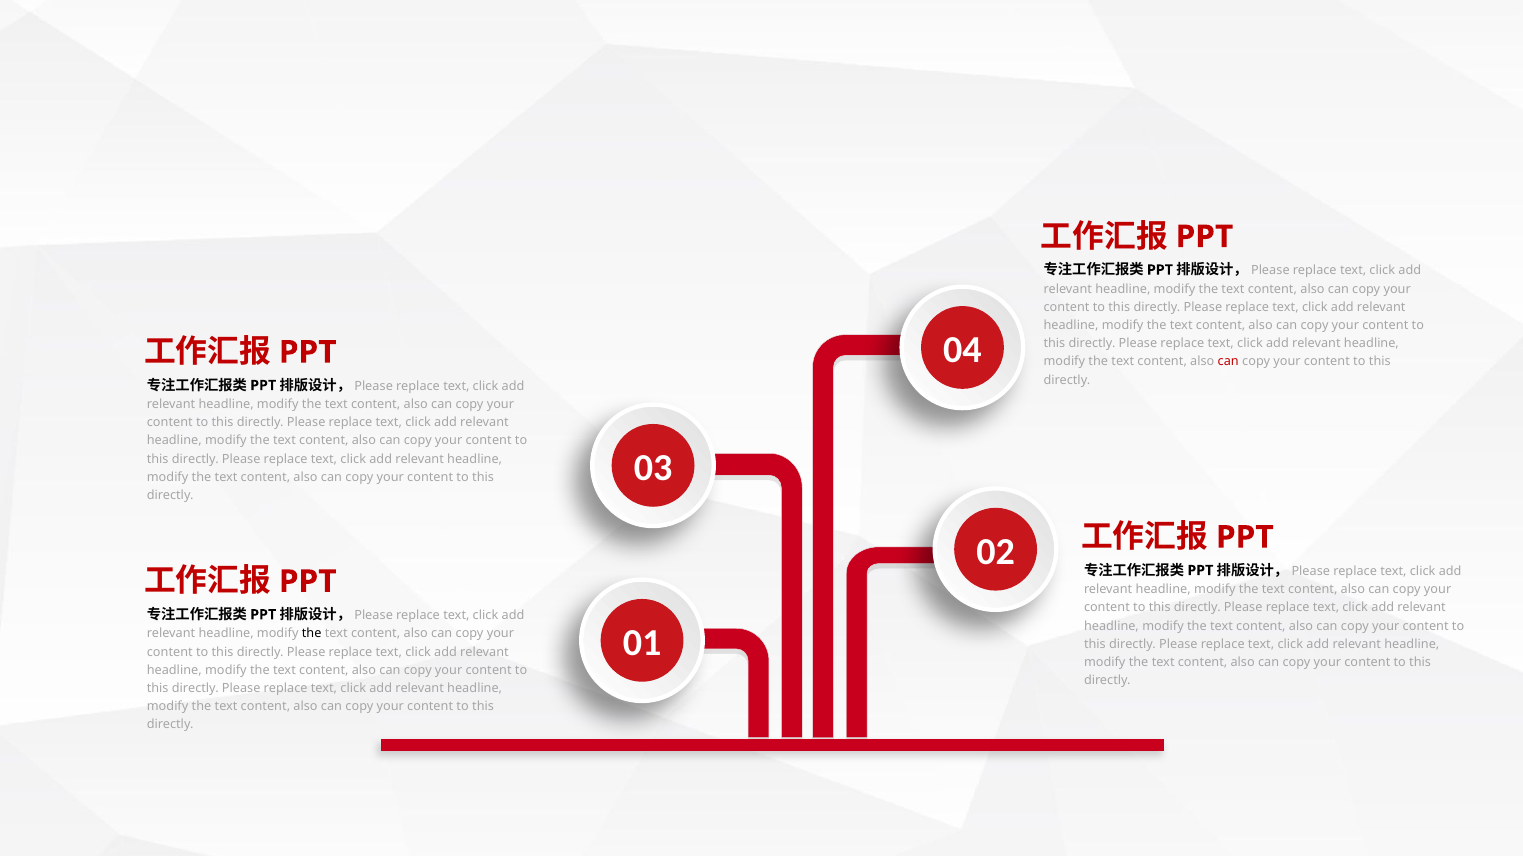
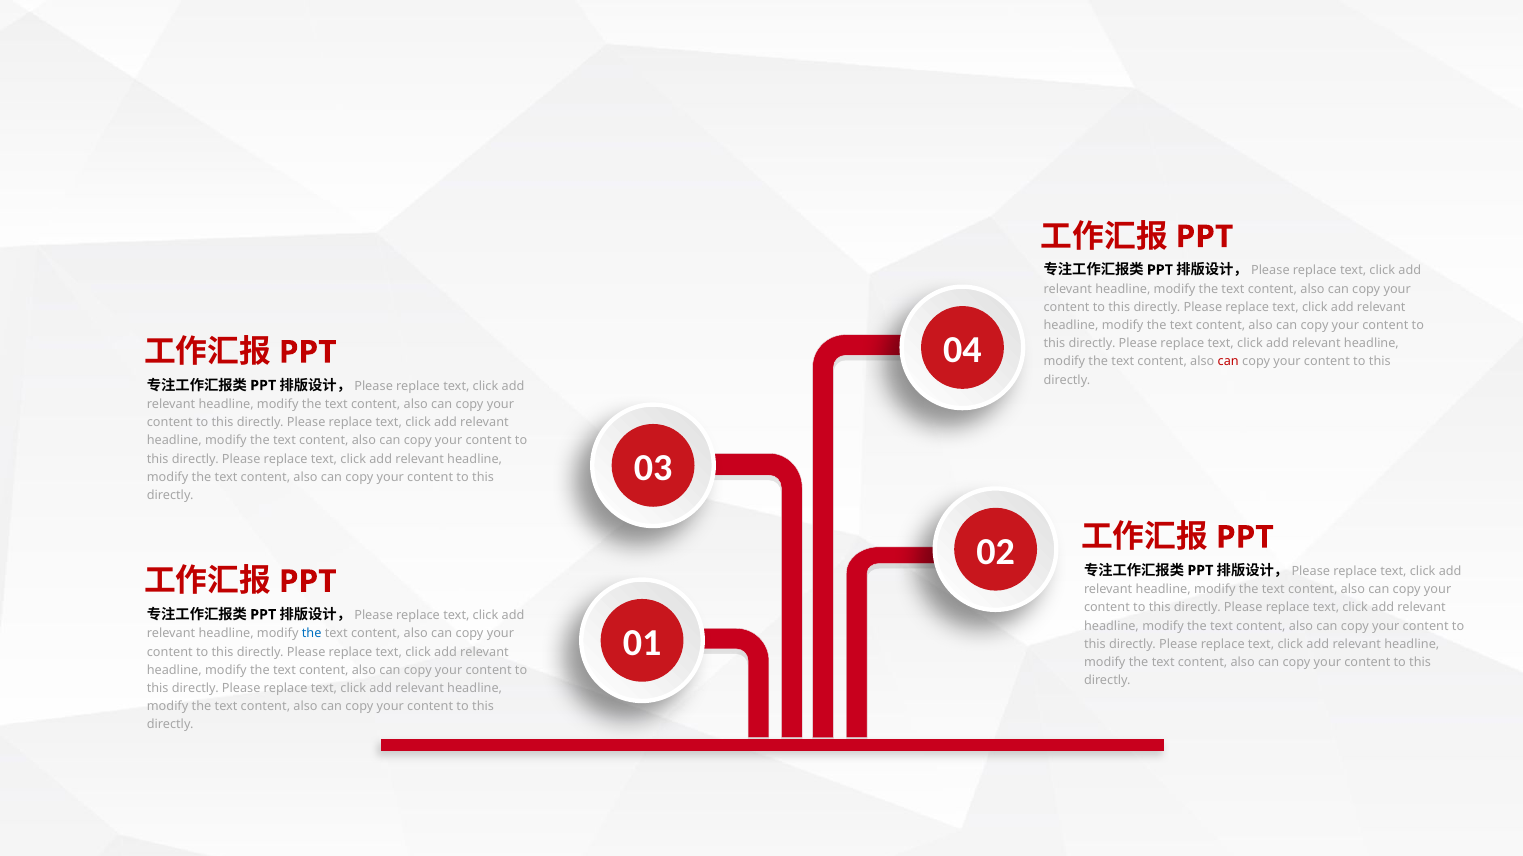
the colour: black -> blue (312, 634)
